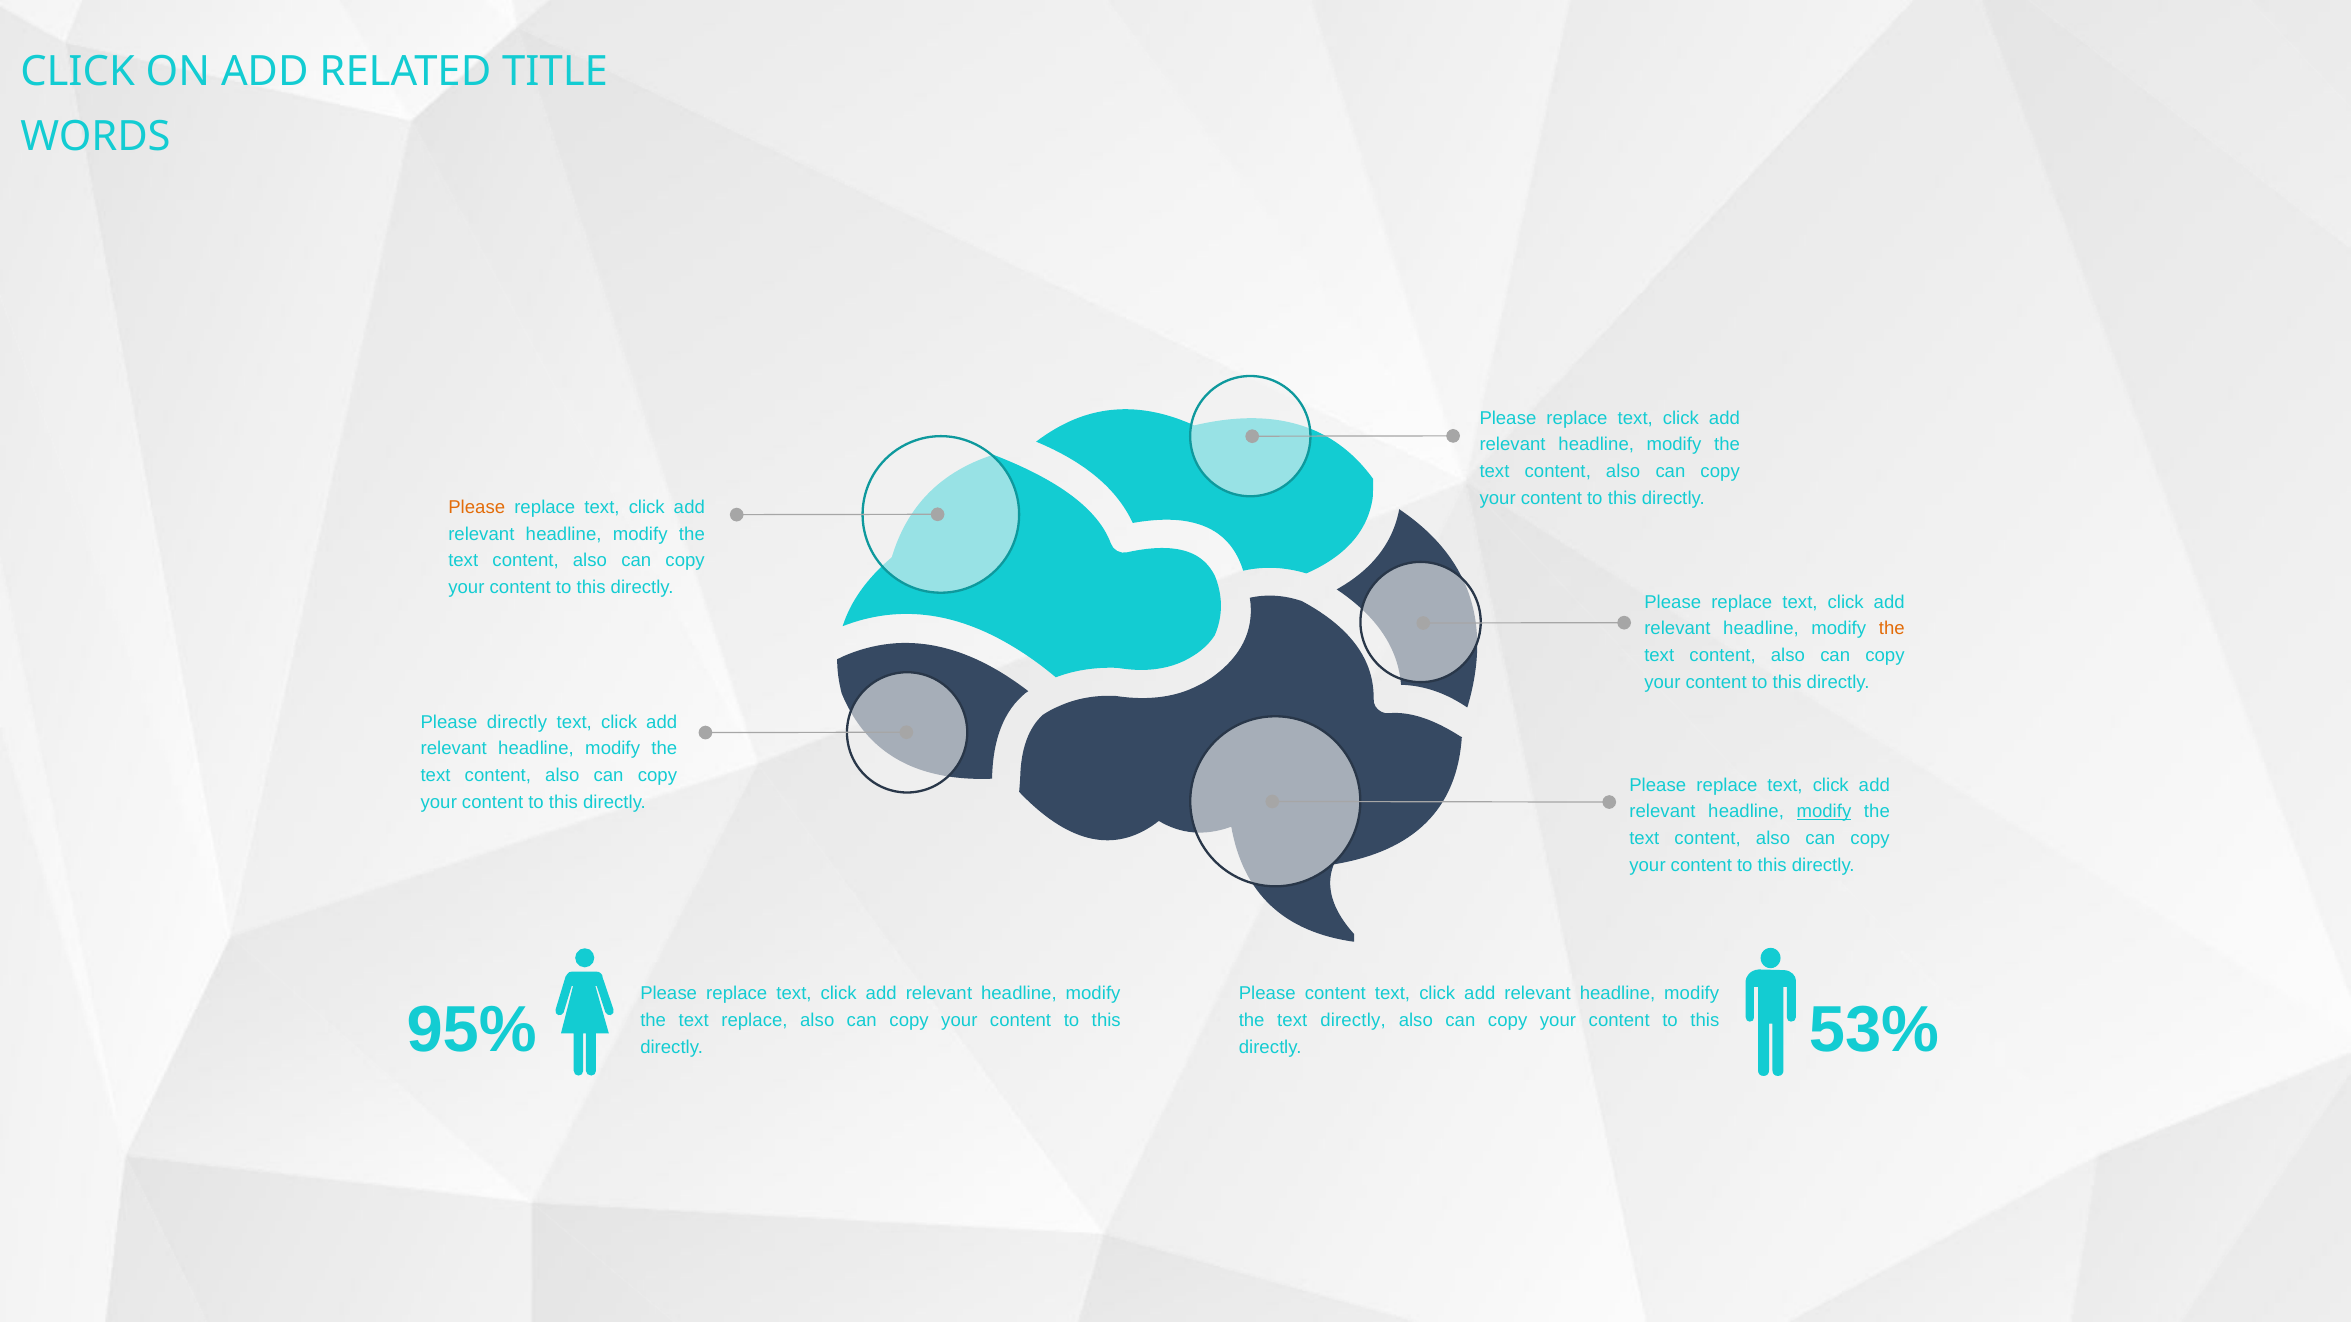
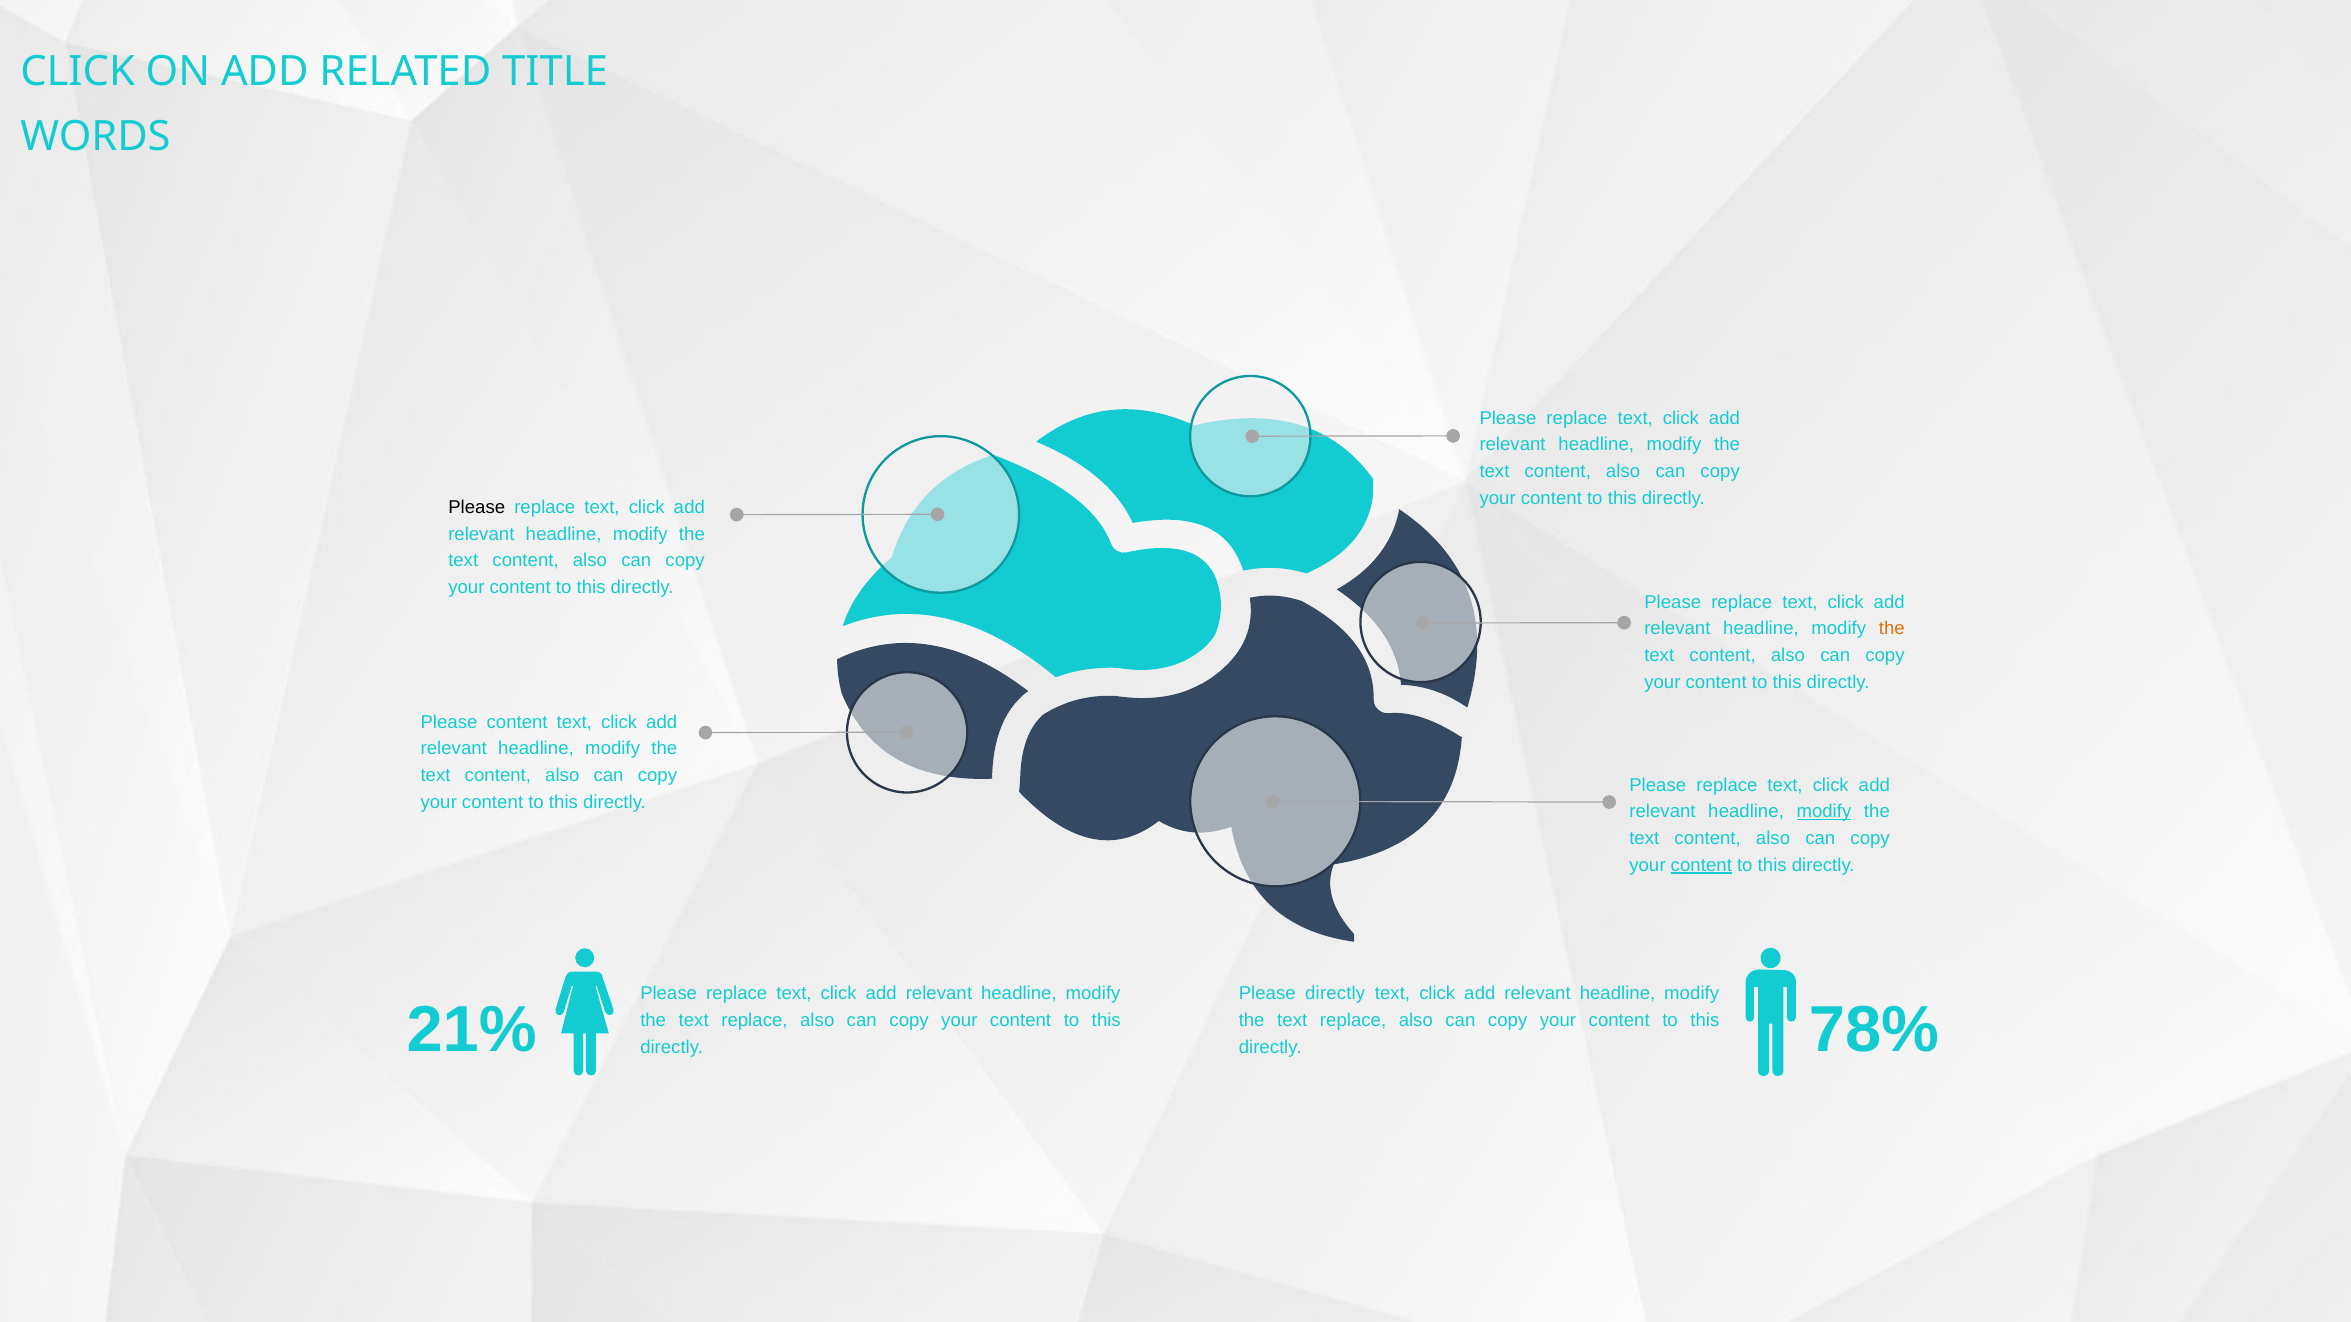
Please colour: orange -> black (477, 507)
Please directly: directly -> content (517, 722)
content underline: none -> present (1701, 865)
Please content: content -> directly (1335, 994)
95%: 95% -> 21% (472, 1030)
directly: directly -> replace (1353, 1021)
53%: 53% -> 78% (1874, 1030)
